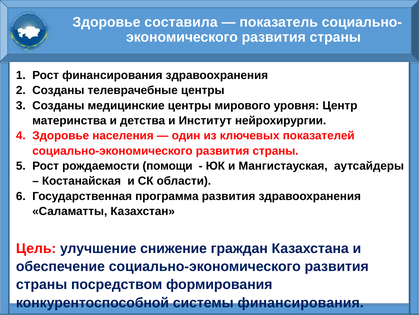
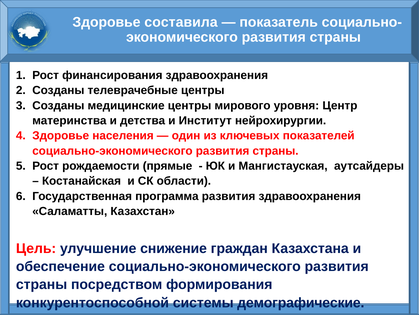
помощи: помощи -> прямые (168, 166)
системы финансирования: финансирования -> демографические (301, 302)
